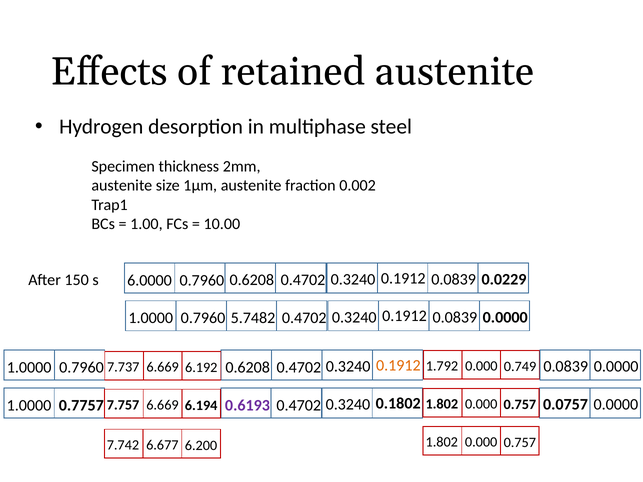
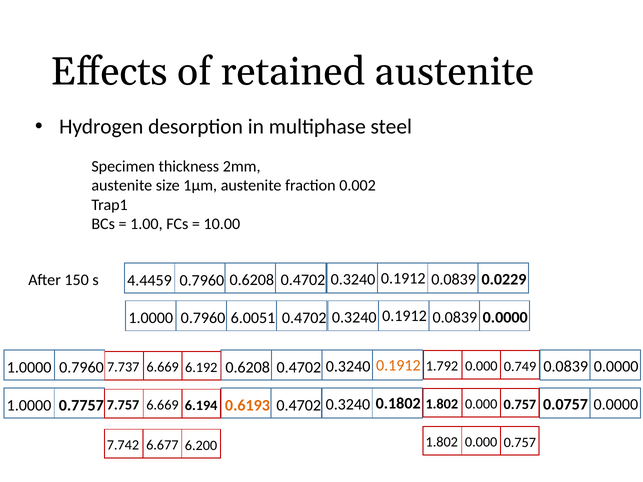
6.0000: 6.0000 -> 4.4459 (150, 280)
5.7482: 5.7482 -> 6.0051 (253, 318)
0.6193 colour: purple -> orange (247, 406)
